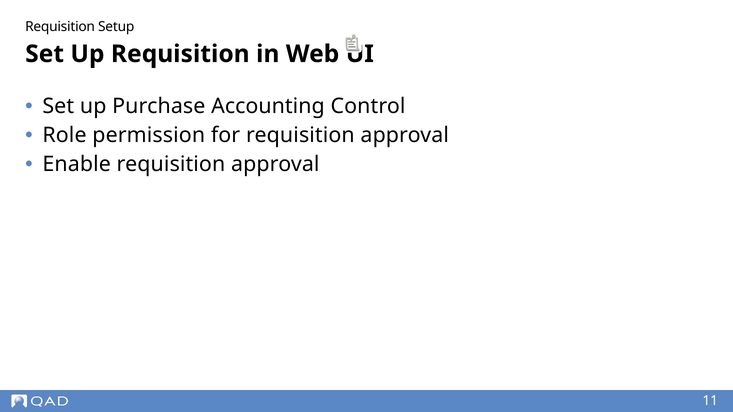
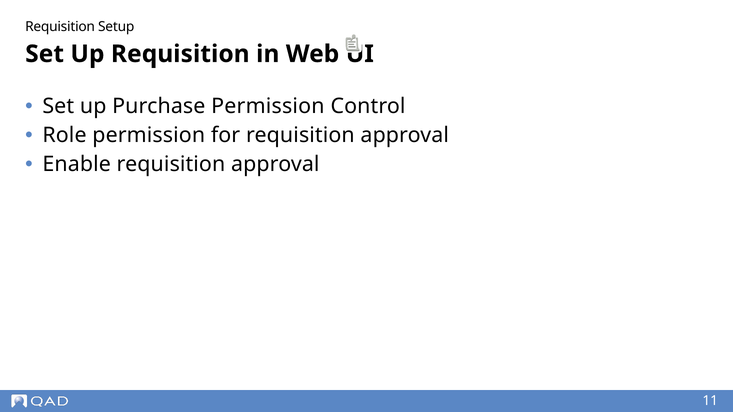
Purchase Accounting: Accounting -> Permission (268, 106)
